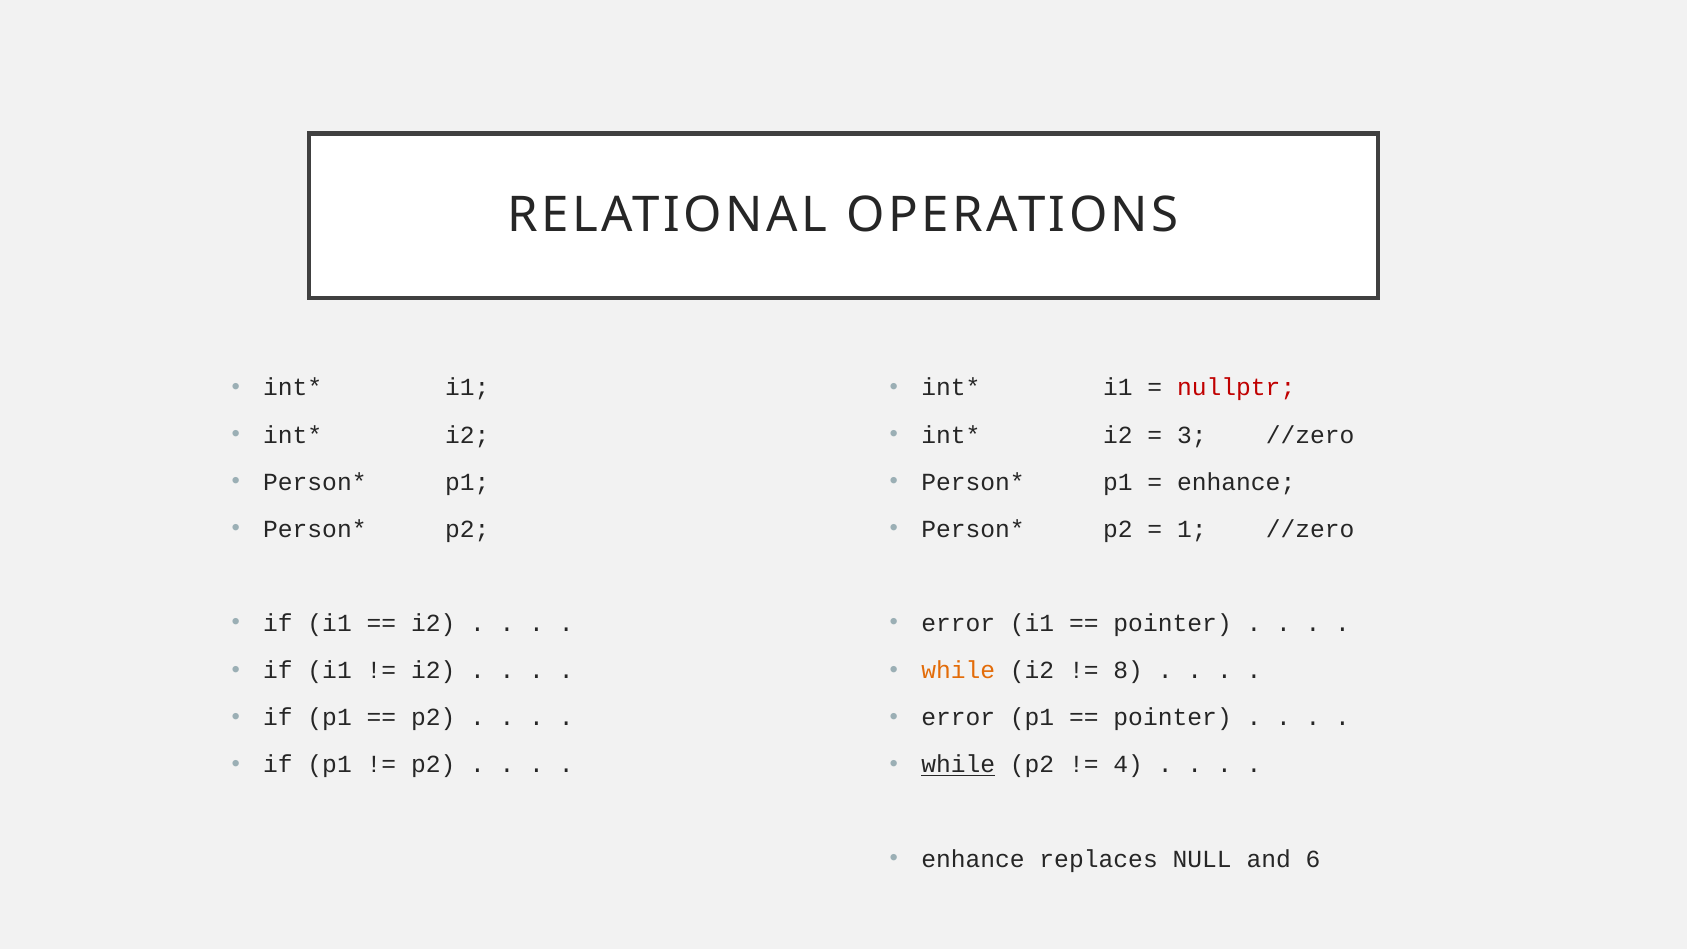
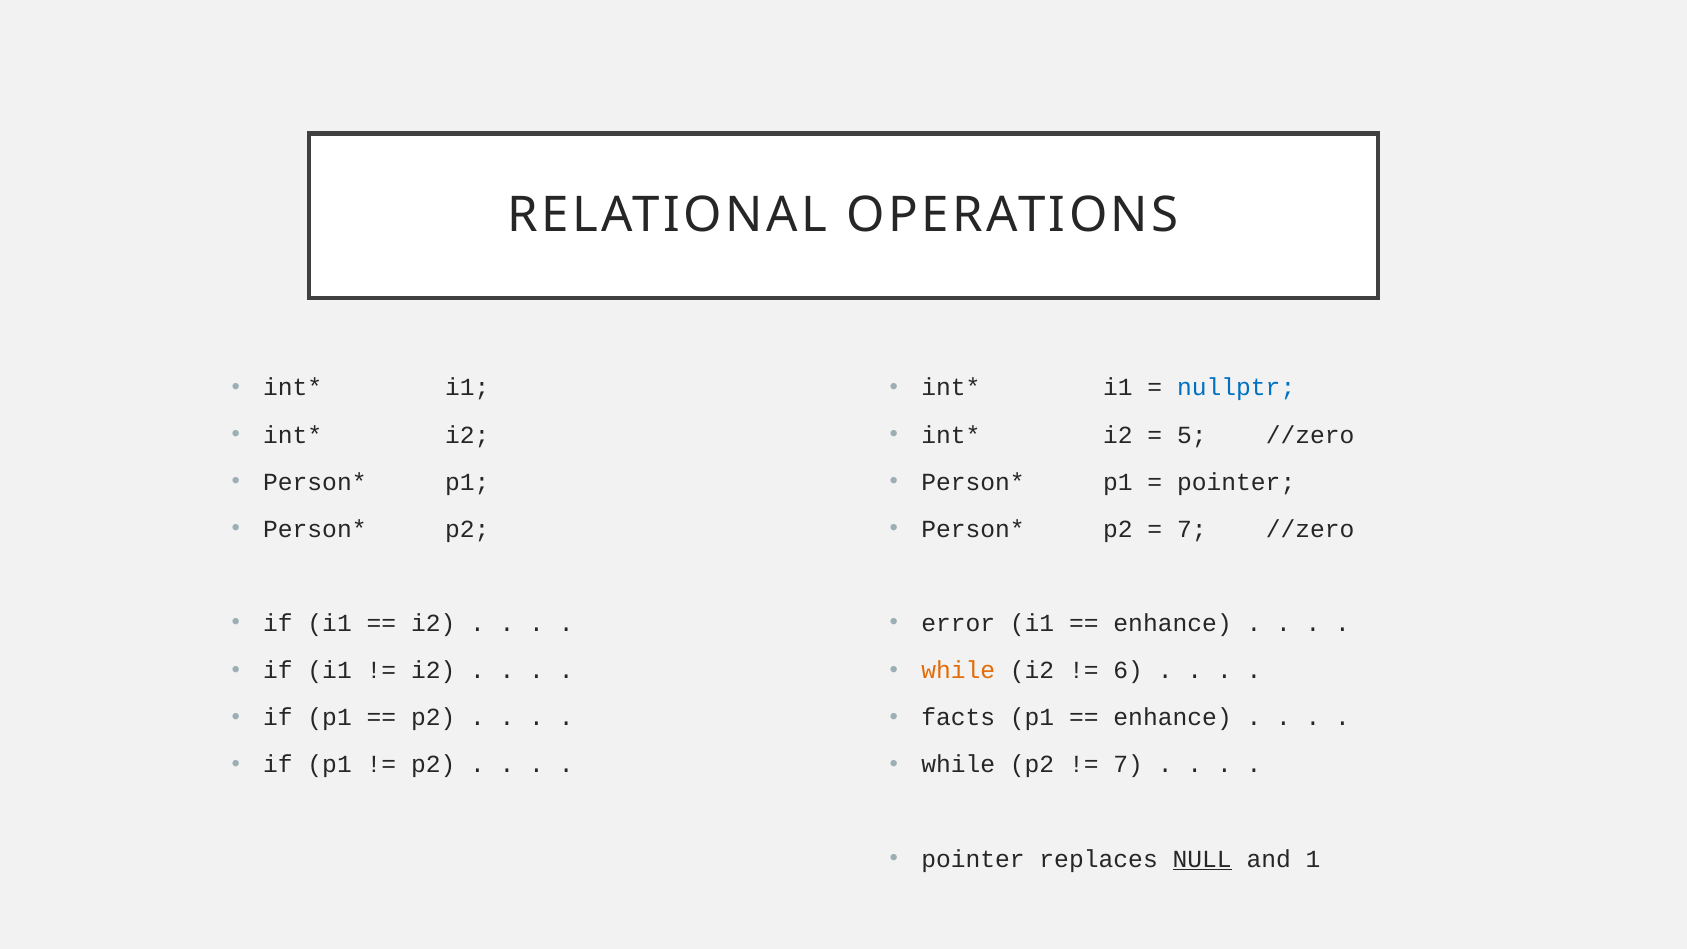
nullptr colour: red -> blue (1236, 388)
3: 3 -> 5 (1192, 435)
enhance: enhance -> pointer (1236, 482)
1: 1 -> 7 (1192, 529)
pointer: pointer -> enhance (1173, 623)
8: 8 -> 6 (1128, 671)
error: error -> facts (958, 718)
pointer: pointer -> enhance (1173, 718)
while underline: present -> none (958, 765)
4: 4 -> 7 (1128, 765)
enhance: enhance -> pointer (973, 859)
NULL underline: none -> present (1202, 859)
6: 6 -> 1 (1313, 859)
